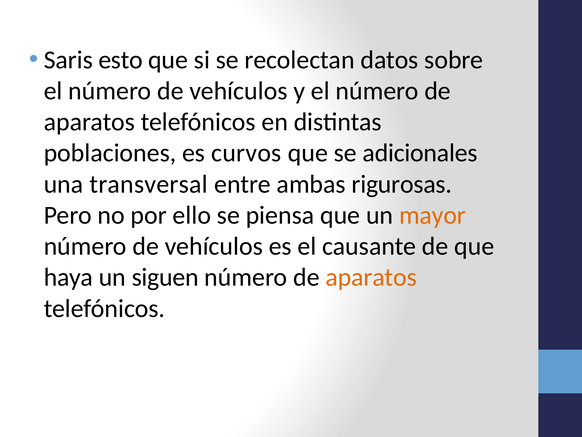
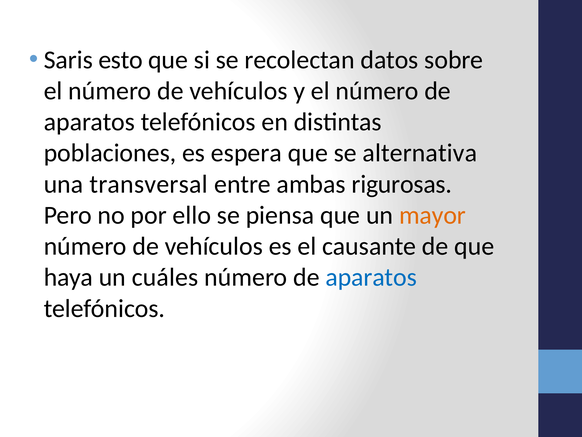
curvos: curvos -> espera (246, 153)
adicionales: adicionales -> alternativa (420, 153)
siguen: siguen -> cuáles (165, 277)
aparatos colour: orange -> blue (371, 277)
